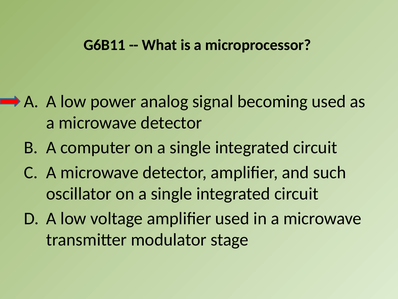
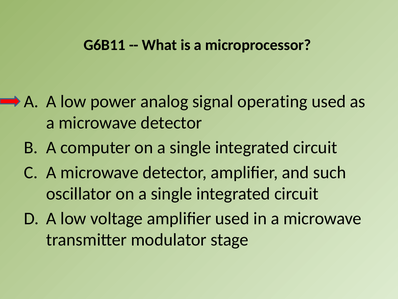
becoming: becoming -> operating (272, 101)
